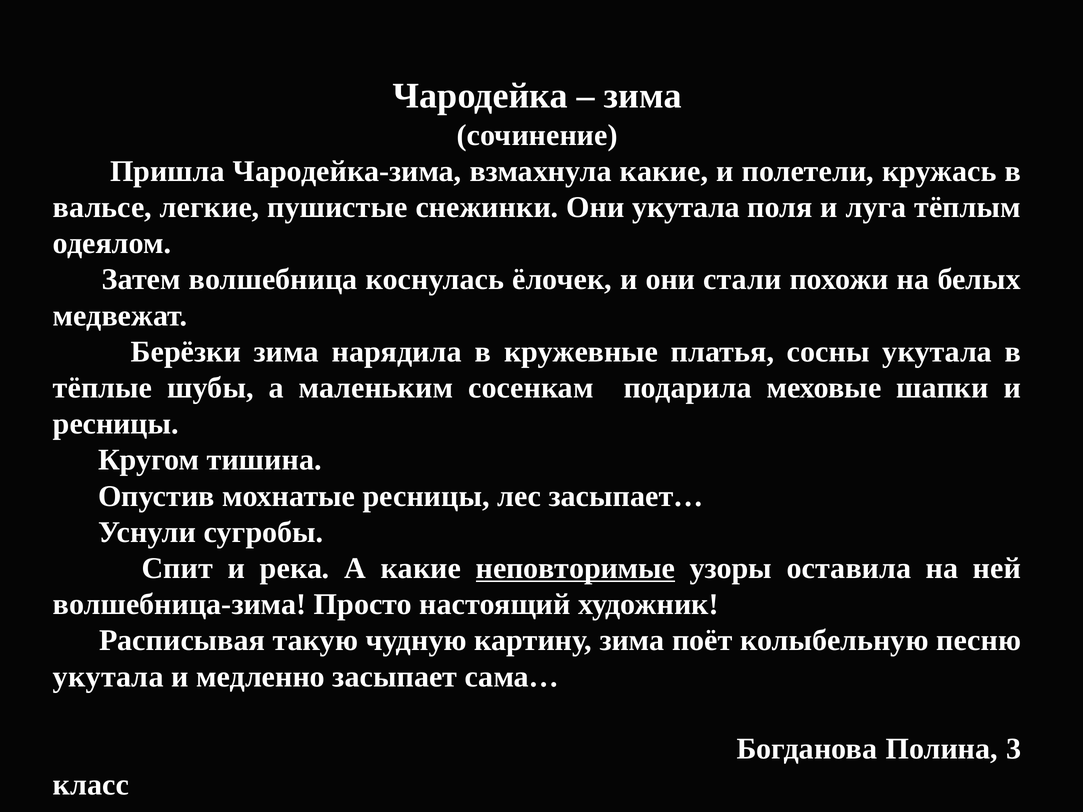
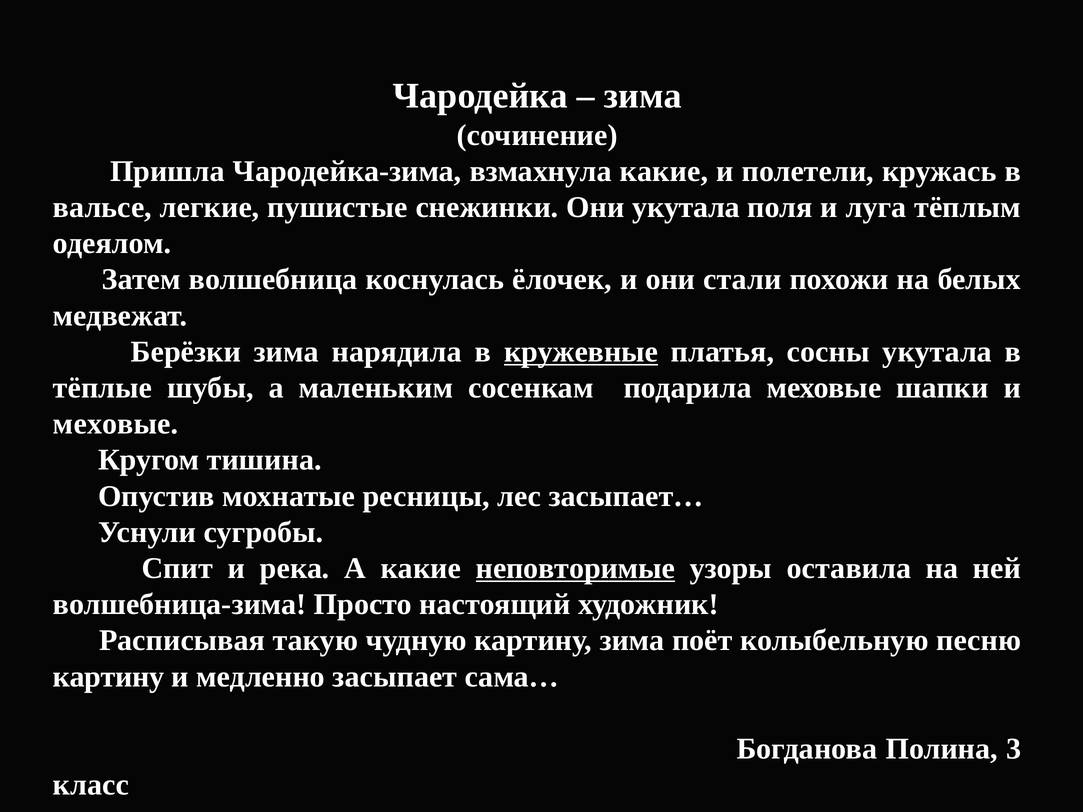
кружевные underline: none -> present (581, 352)
ресницы: ресницы -> меховые (116, 424)
укутала: укутала -> картину (109, 677)
